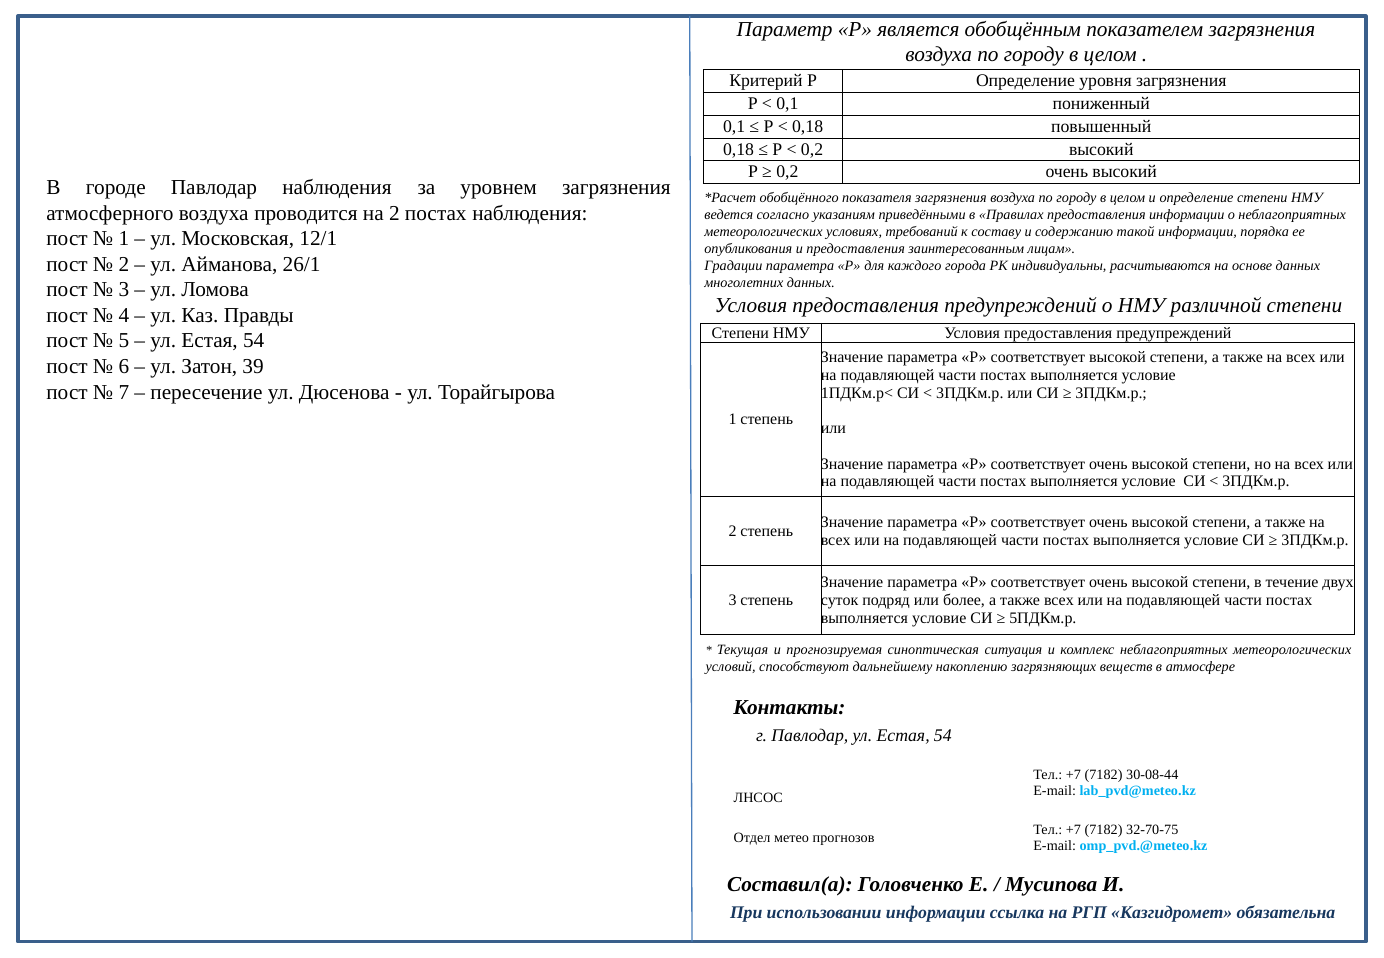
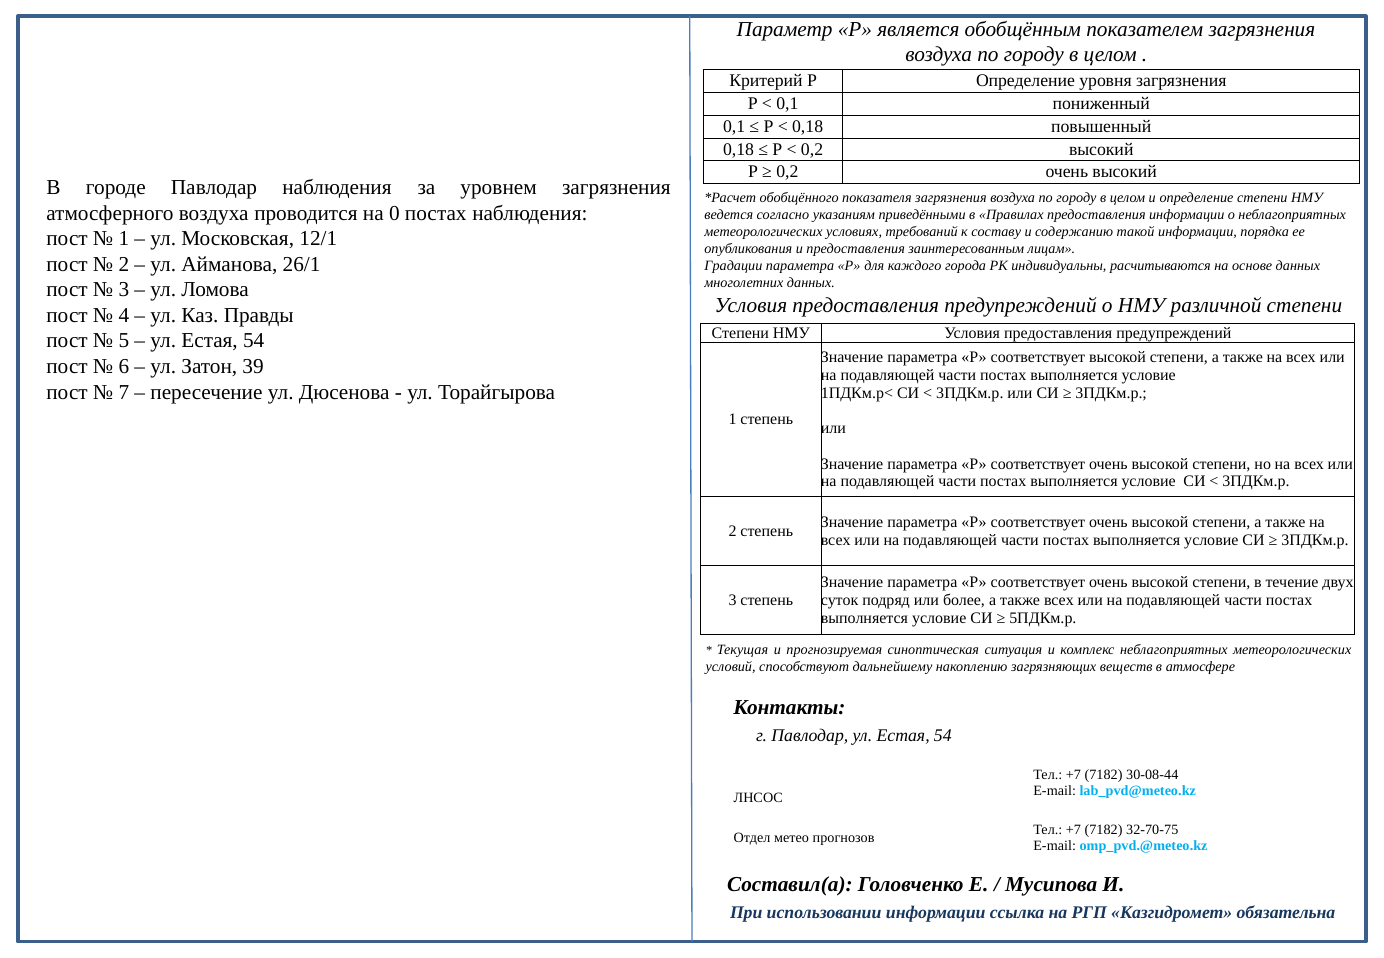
на 2: 2 -> 0 (394, 213)
